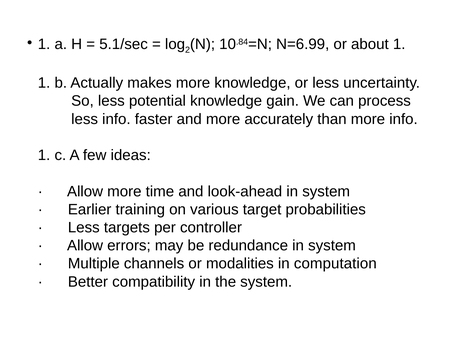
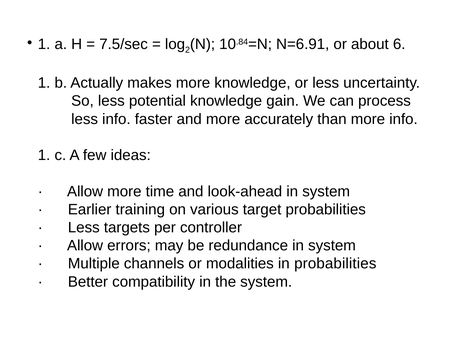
5.1/sec: 5.1/sec -> 7.5/sec (124, 44)
N=6.99: N=6.99 -> N=6.91 (303, 44)
about 1: 1 -> 6 (399, 44)
in computation: computation -> probabilities (335, 264)
